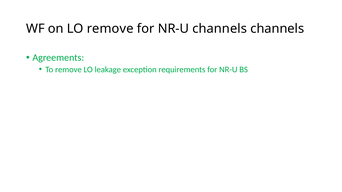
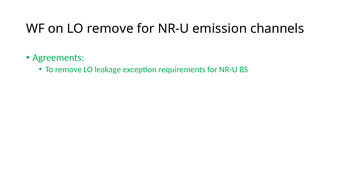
NR-U channels: channels -> emission (220, 29)
